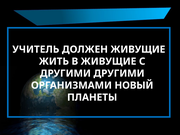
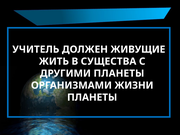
В ЖИВУЩИЕ: ЖИВУЩИЕ -> СУЩЕСТВА (109, 61)
ДРУГИМИ ДРУГИМИ: ДРУГИМИ -> ПЛАНЕТЫ (119, 73)
НОВЫЙ: НОВЫЙ -> ЖИЗНИ (134, 85)
